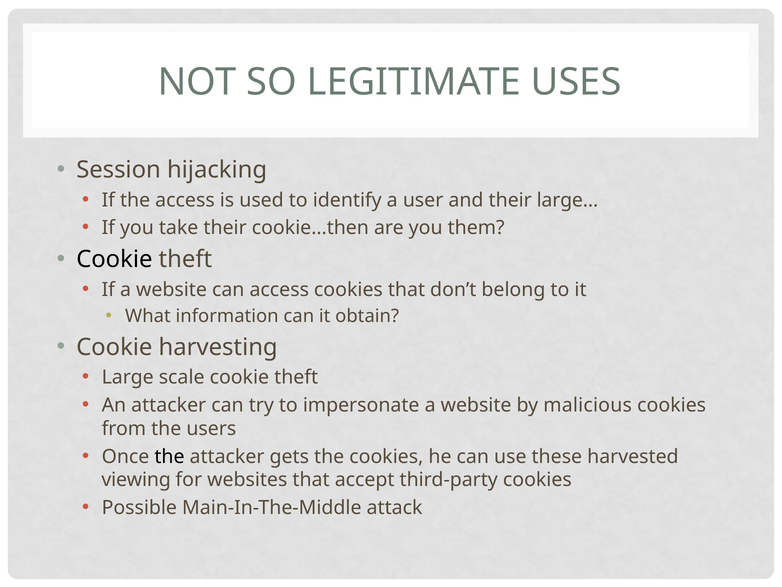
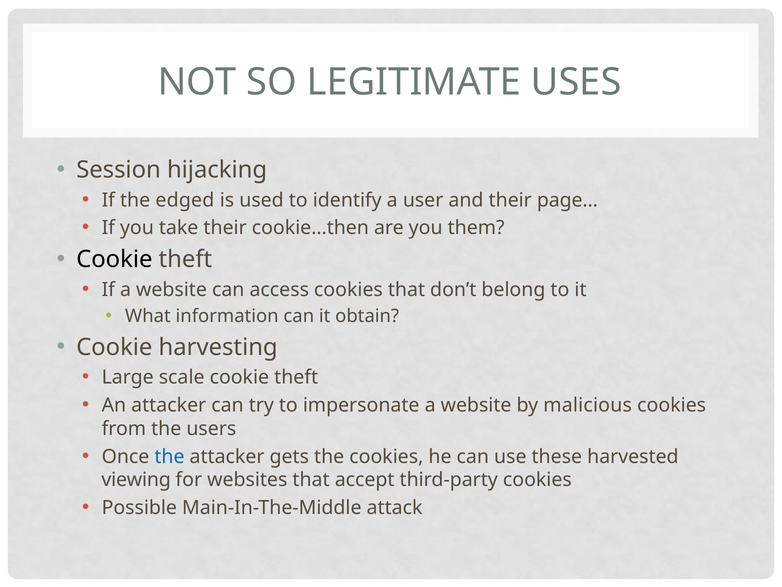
the access: access -> edged (185, 200)
large…: large… -> page… (567, 200)
the colour: black -> blue (169, 456)
